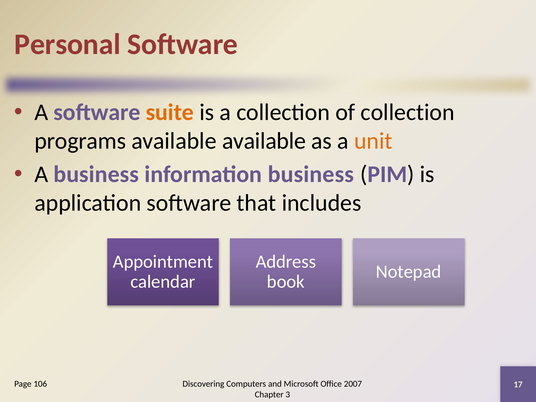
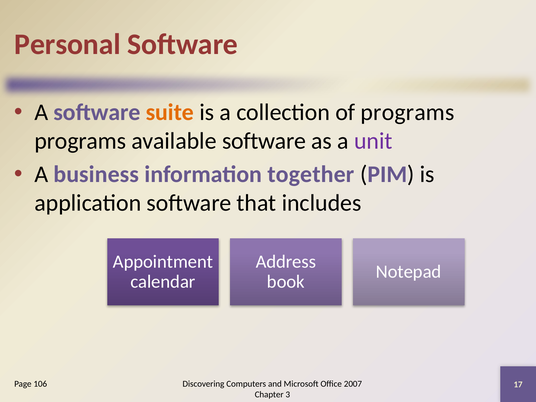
of collection: collection -> programs (408, 112)
available available: available -> software (264, 141)
unit colour: orange -> purple (373, 141)
information business: business -> together (311, 174)
